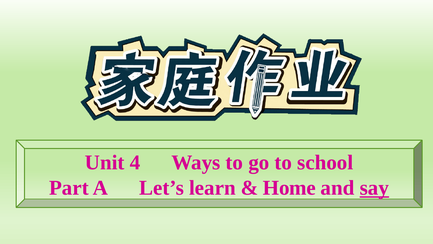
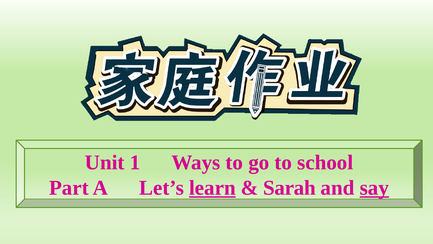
4: 4 -> 1 (135, 162)
learn underline: none -> present (212, 188)
Home: Home -> Sarah (289, 188)
